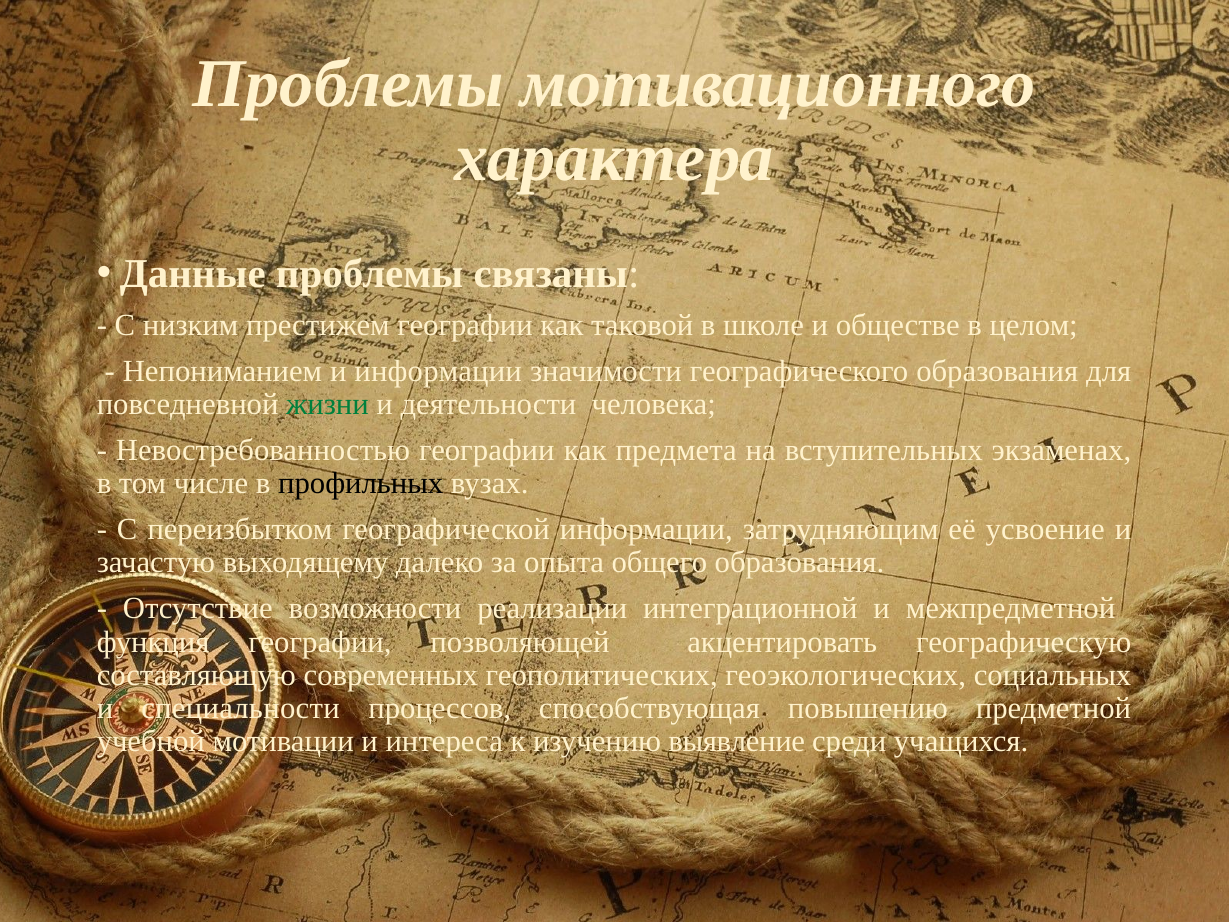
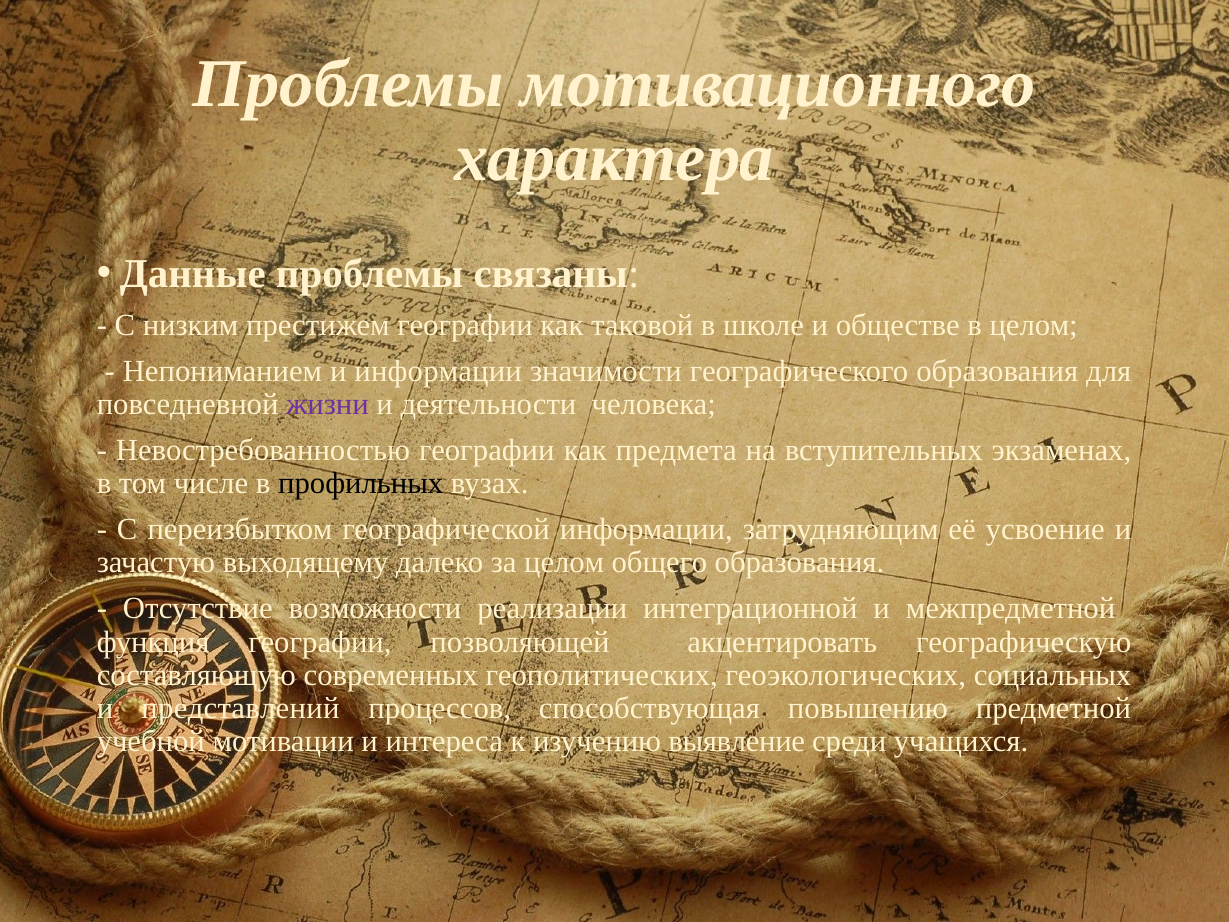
жизни colour: green -> purple (327, 404)
за опыта: опыта -> целом (564, 563)
специальности: специальности -> представлений (241, 708)
